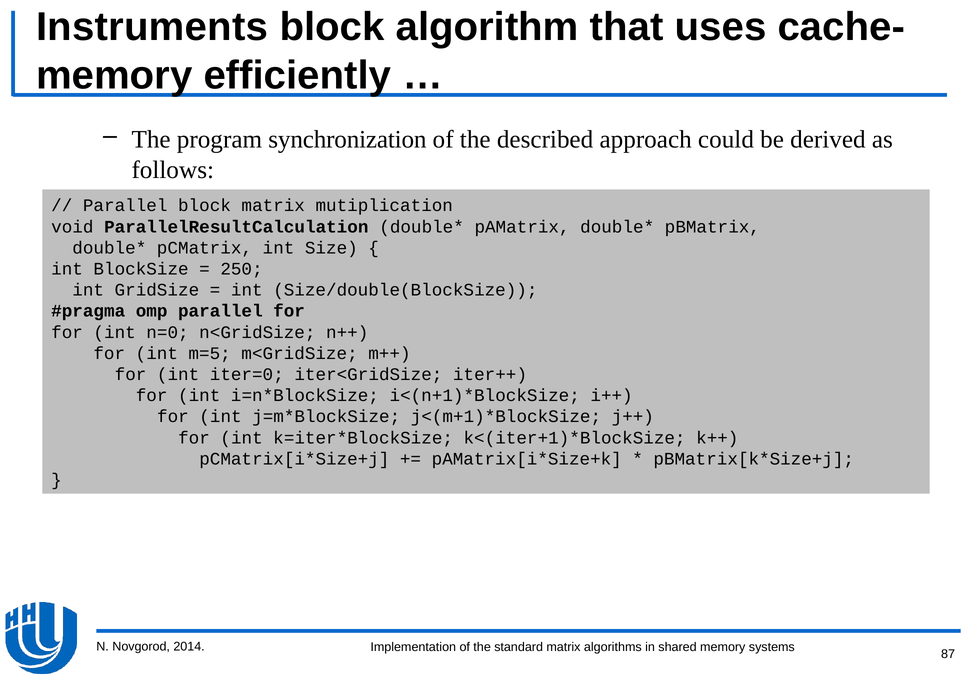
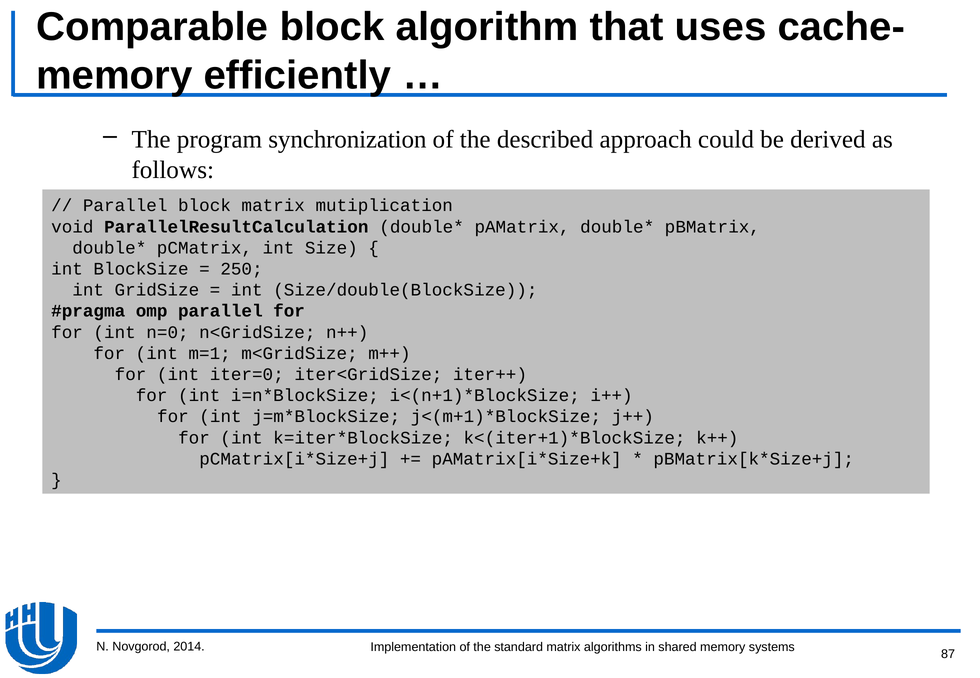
Instruments: Instruments -> Comparable (152, 27)
m=5: m=5 -> m=1 (210, 354)
